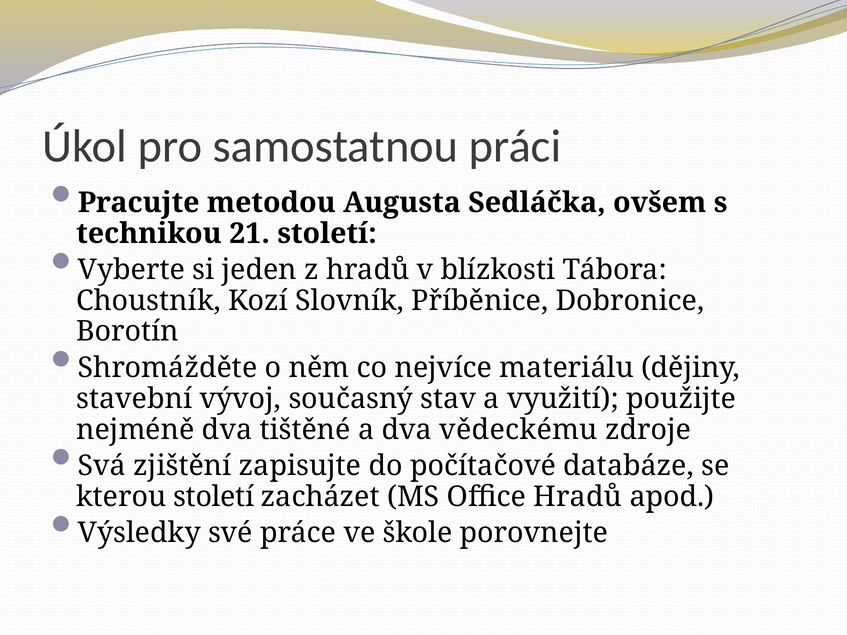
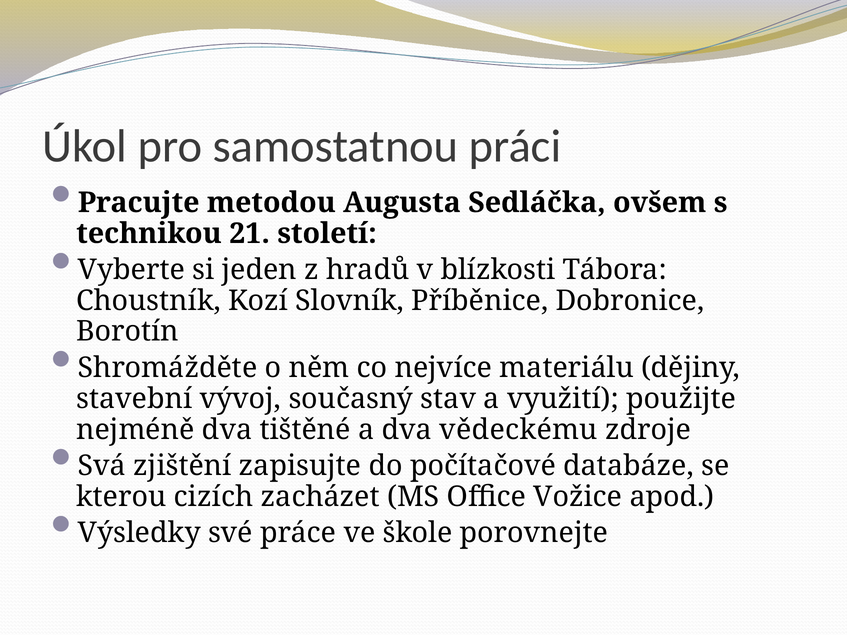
kterou století: století -> cizích (214, 497)
Office Hradů: Hradů -> Vožice (578, 497)
